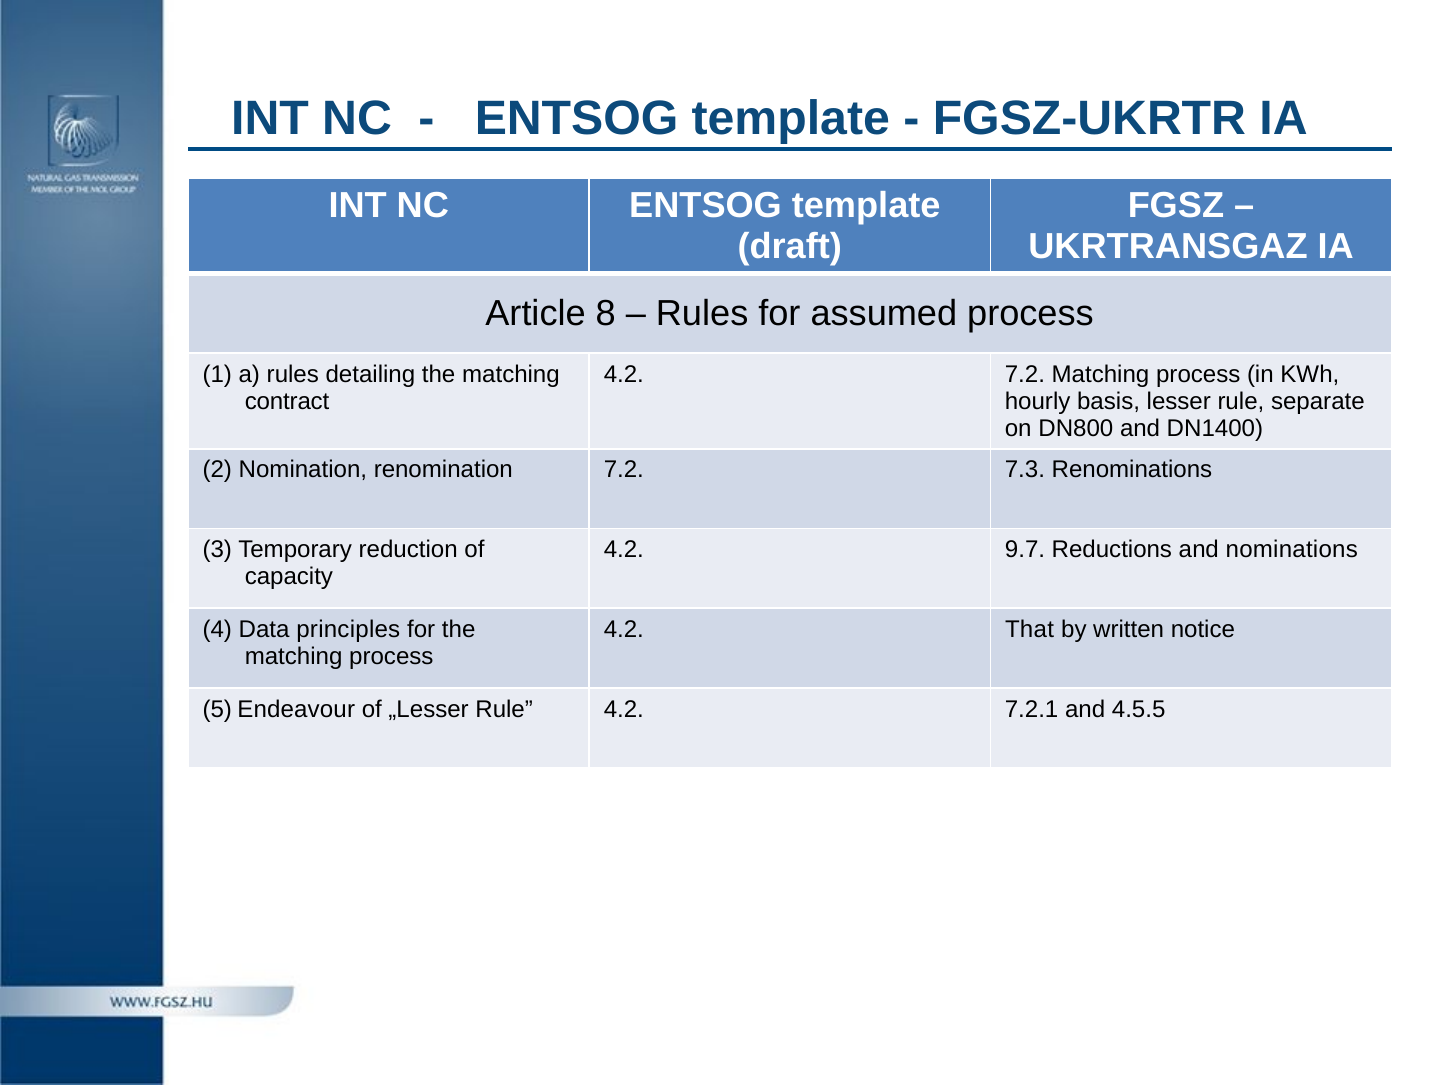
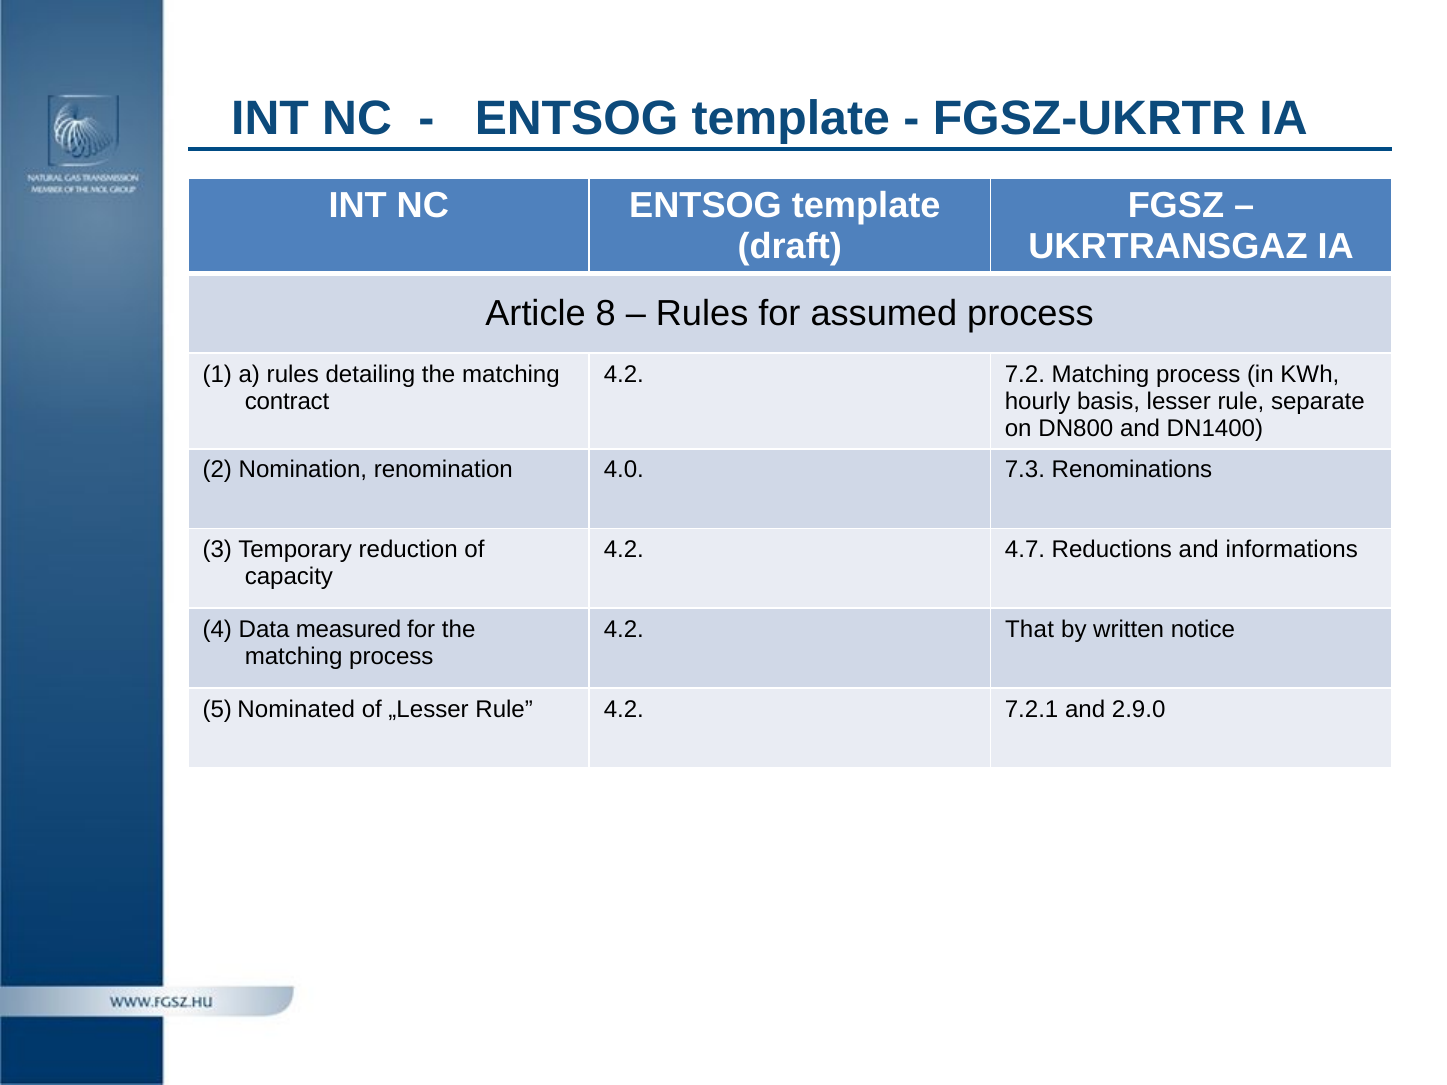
renomination 7.2: 7.2 -> 4.0 (624, 470)
9.7: 9.7 -> 4.7 (1025, 550)
nominations: nominations -> informations (1292, 550)
principles: principles -> measured (349, 630)
Endeavour: Endeavour -> Nominated (296, 709)
4.5.5: 4.5.5 -> 2.9.0 (1139, 709)
